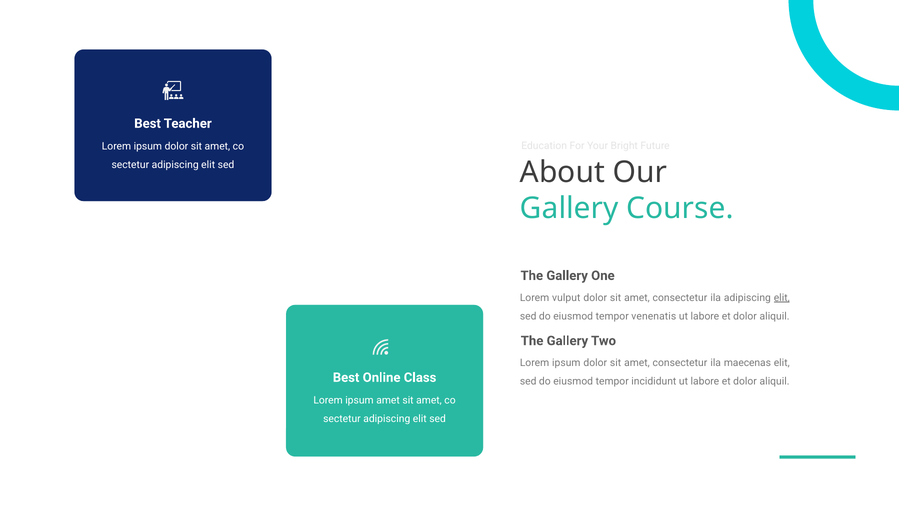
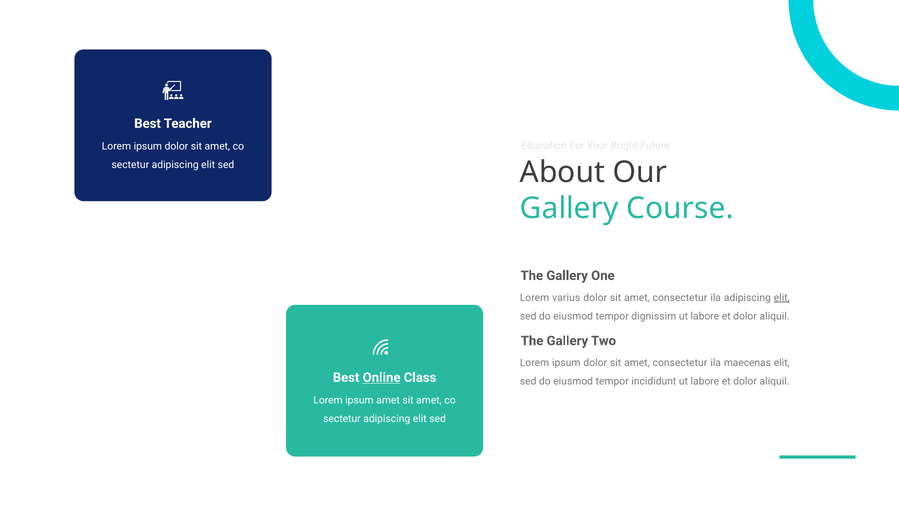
vulput: vulput -> varius (566, 297)
venenatis: venenatis -> dignissim (654, 316)
Online underline: none -> present (382, 377)
